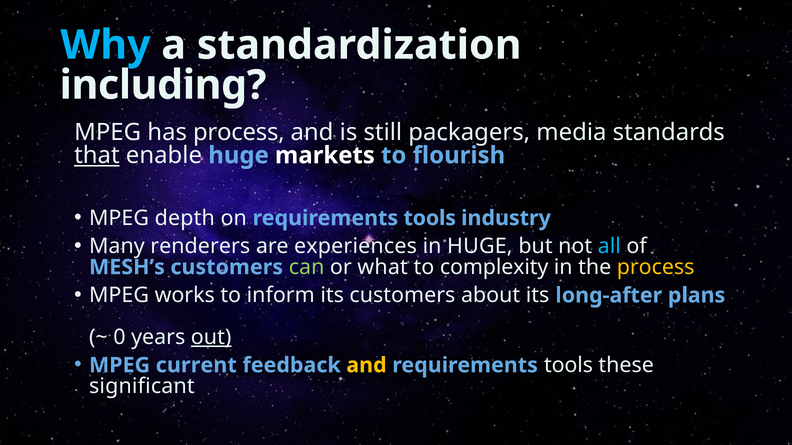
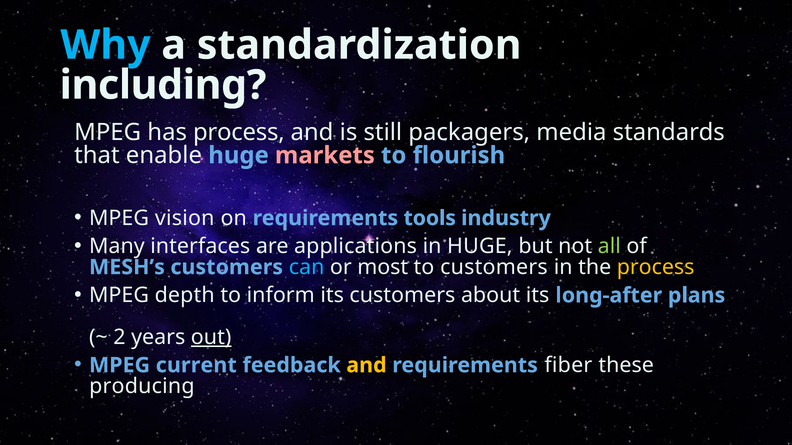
that underline: present -> none (97, 156)
markets colour: white -> pink (325, 156)
depth: depth -> vision (185, 218)
renderers: renderers -> interfaces (200, 247)
experiences: experiences -> applications (356, 247)
all colour: light blue -> light green (609, 247)
can colour: light green -> light blue (307, 267)
what: what -> most (383, 267)
to complexity: complexity -> customers (494, 267)
works: works -> depth (185, 296)
0: 0 -> 2 (119, 337)
tools: tools -> fiber (568, 366)
significant: significant -> producing (142, 386)
